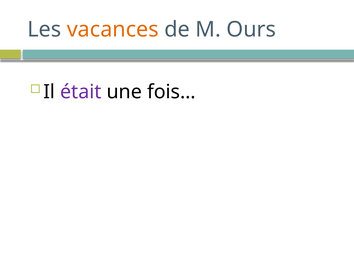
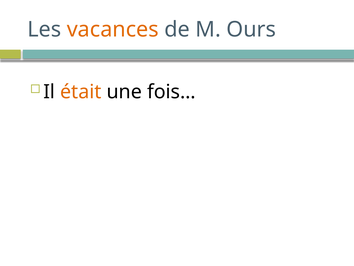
était colour: purple -> orange (81, 92)
